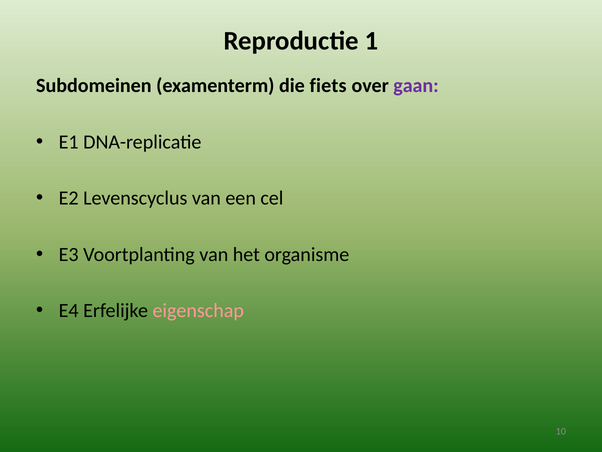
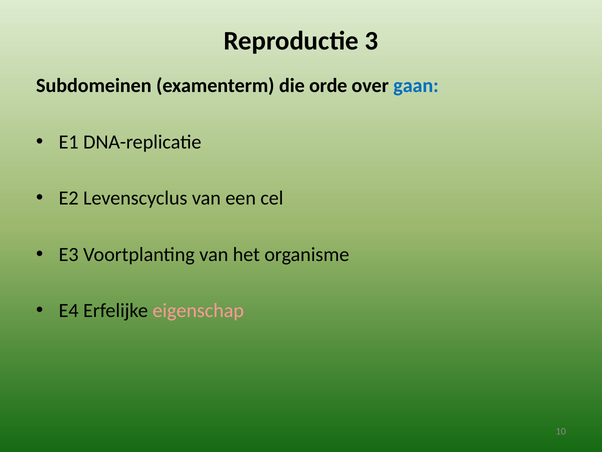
1: 1 -> 3 (372, 41)
fiets: fiets -> orde (328, 86)
gaan colour: purple -> blue (416, 86)
